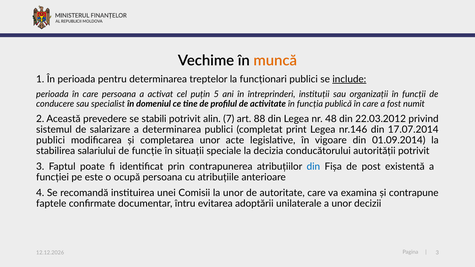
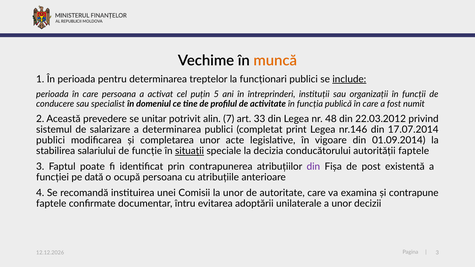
stabili: stabili -> unitar (154, 119)
88: 88 -> 33 (260, 119)
situații underline: none -> present (190, 151)
autorității potrivit: potrivit -> faptele (414, 151)
din colour: blue -> purple (313, 167)
este: este -> dată (94, 177)
